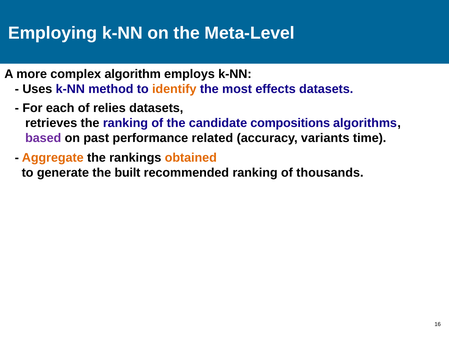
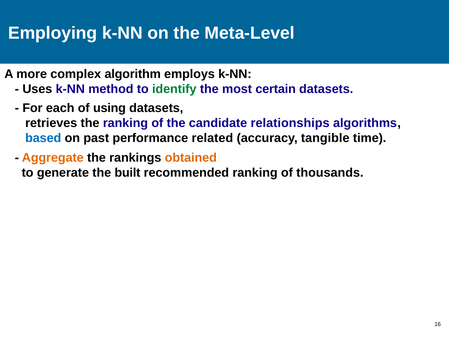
identify colour: orange -> green (174, 89)
effects: effects -> certain (276, 89)
relies: relies -> using (109, 108)
compositions: compositions -> relationships (290, 123)
based colour: purple -> blue (43, 138)
variants: variants -> tangible (325, 138)
